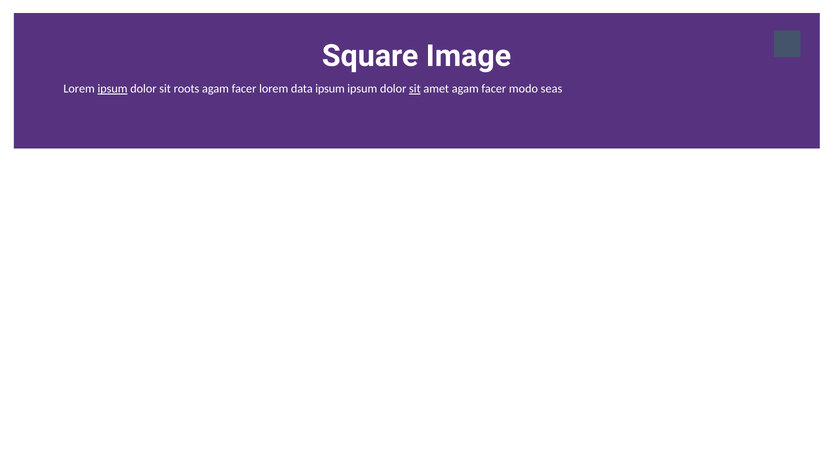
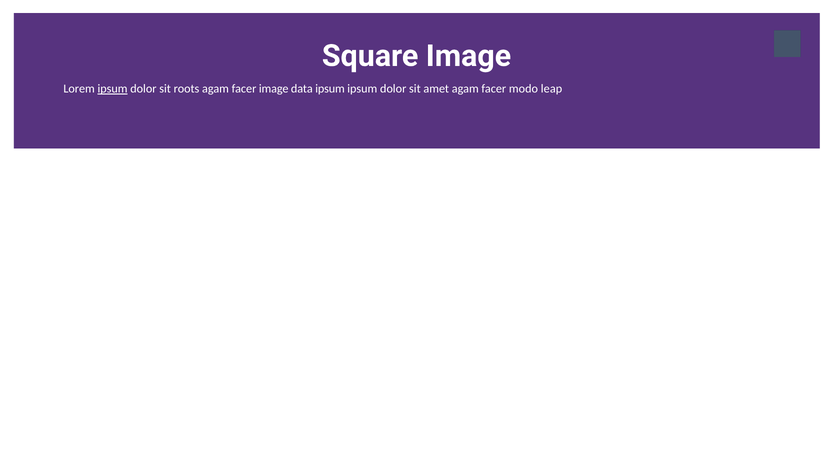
facer lorem: lorem -> image (274, 89)
sit underline: present -> none (415, 89)
seas: seas -> leap (552, 89)
